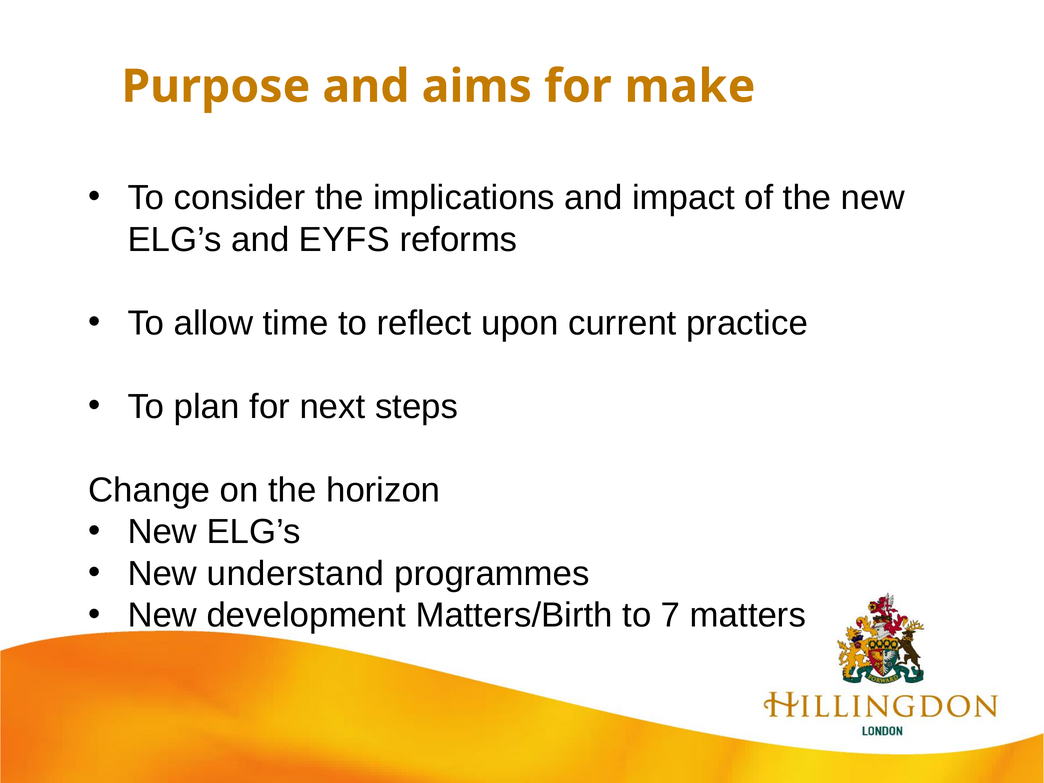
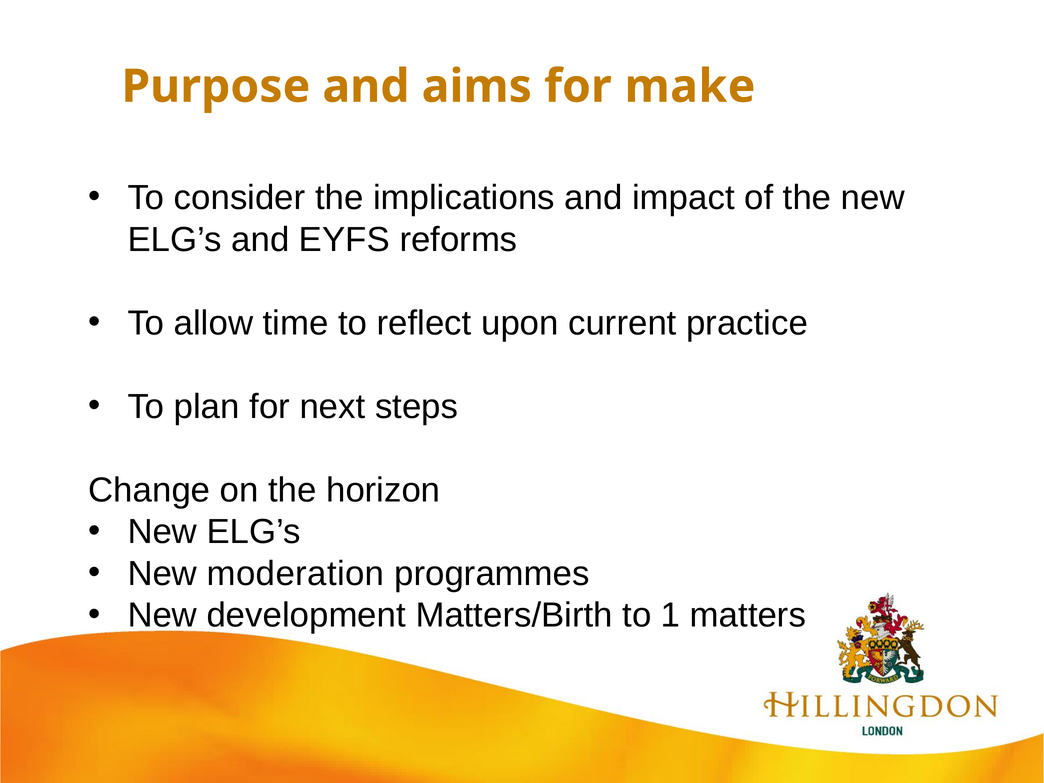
understand: understand -> moderation (296, 574)
7: 7 -> 1 (671, 615)
